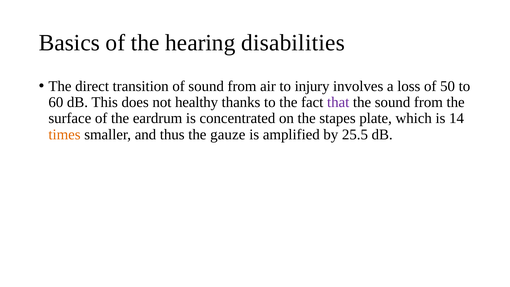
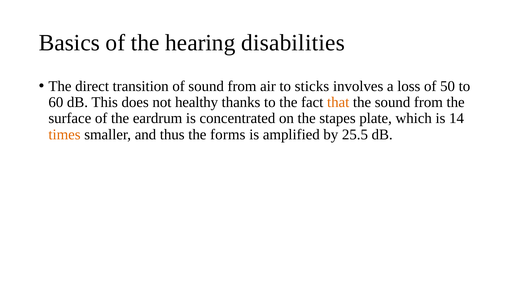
injury: injury -> sticks (312, 86)
that colour: purple -> orange (338, 102)
gauze: gauze -> forms (228, 134)
